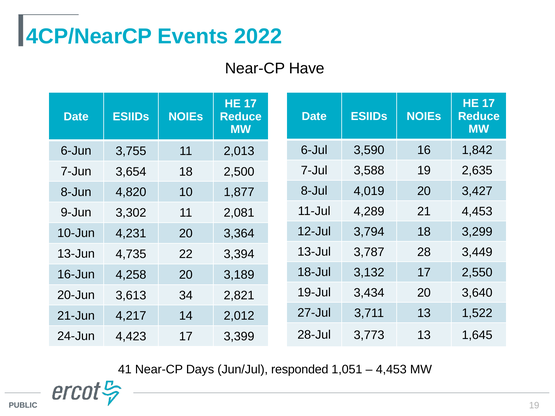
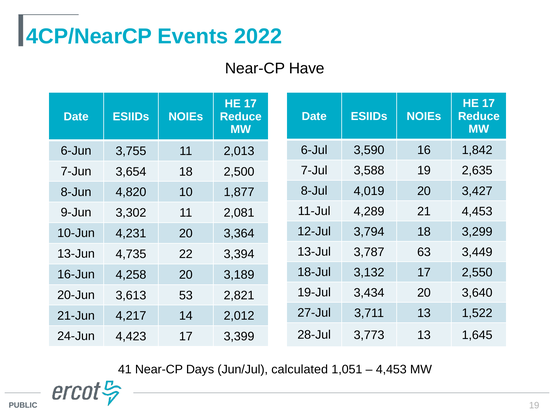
28: 28 -> 63 (424, 252)
34: 34 -> 53 (186, 295)
responded: responded -> calculated (300, 370)
